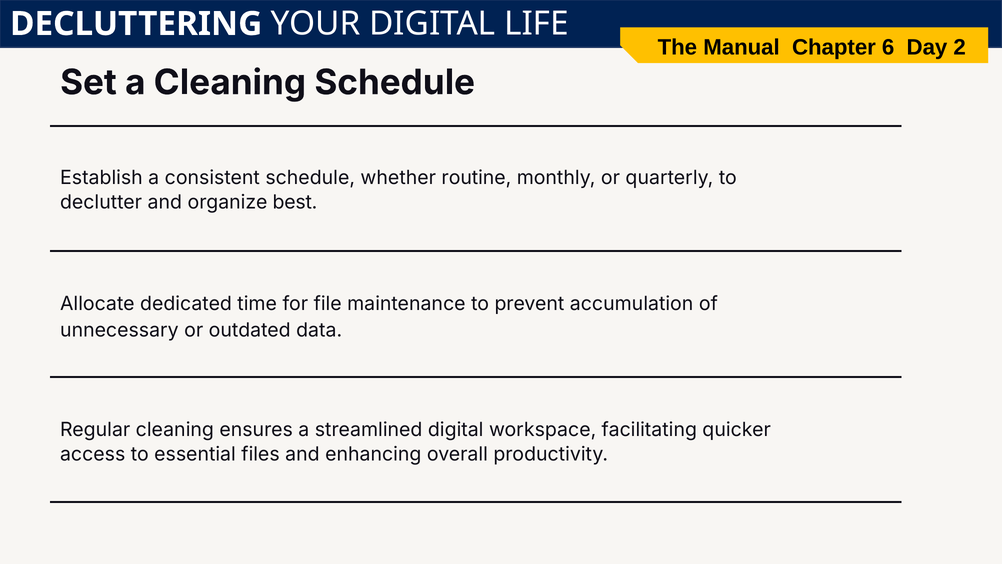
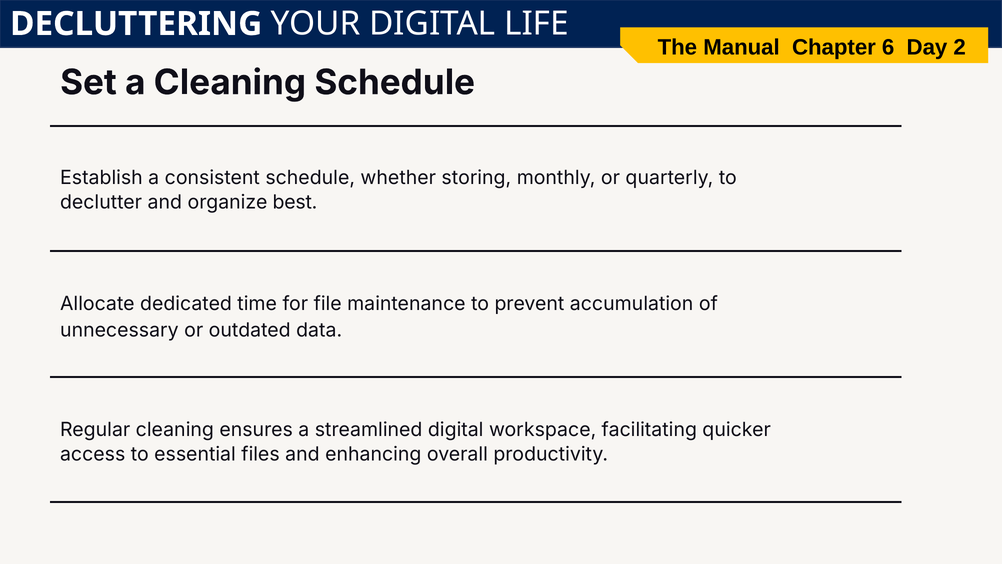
routine: routine -> storing (476, 177)
